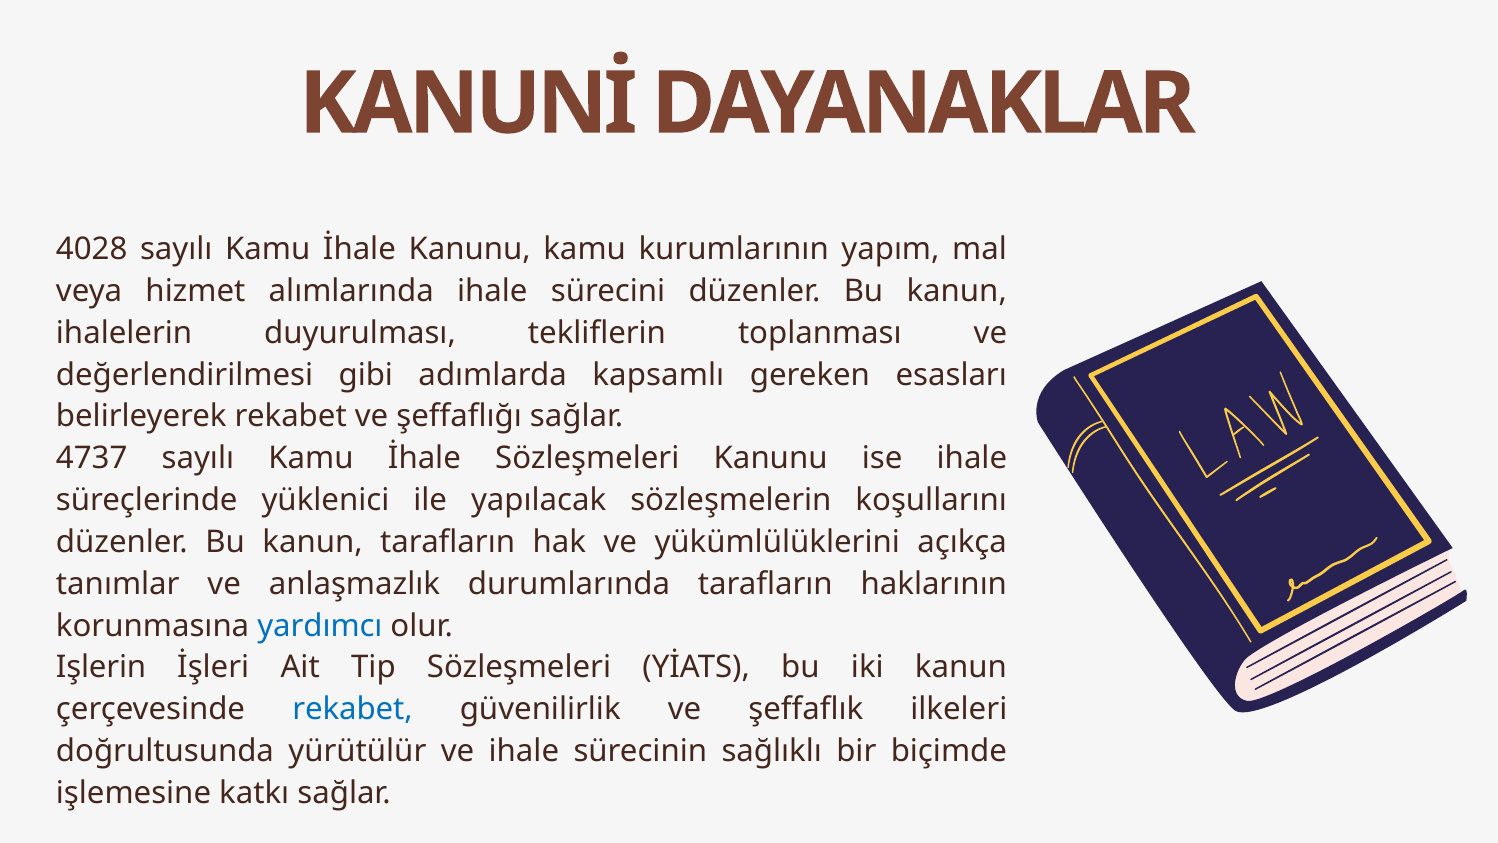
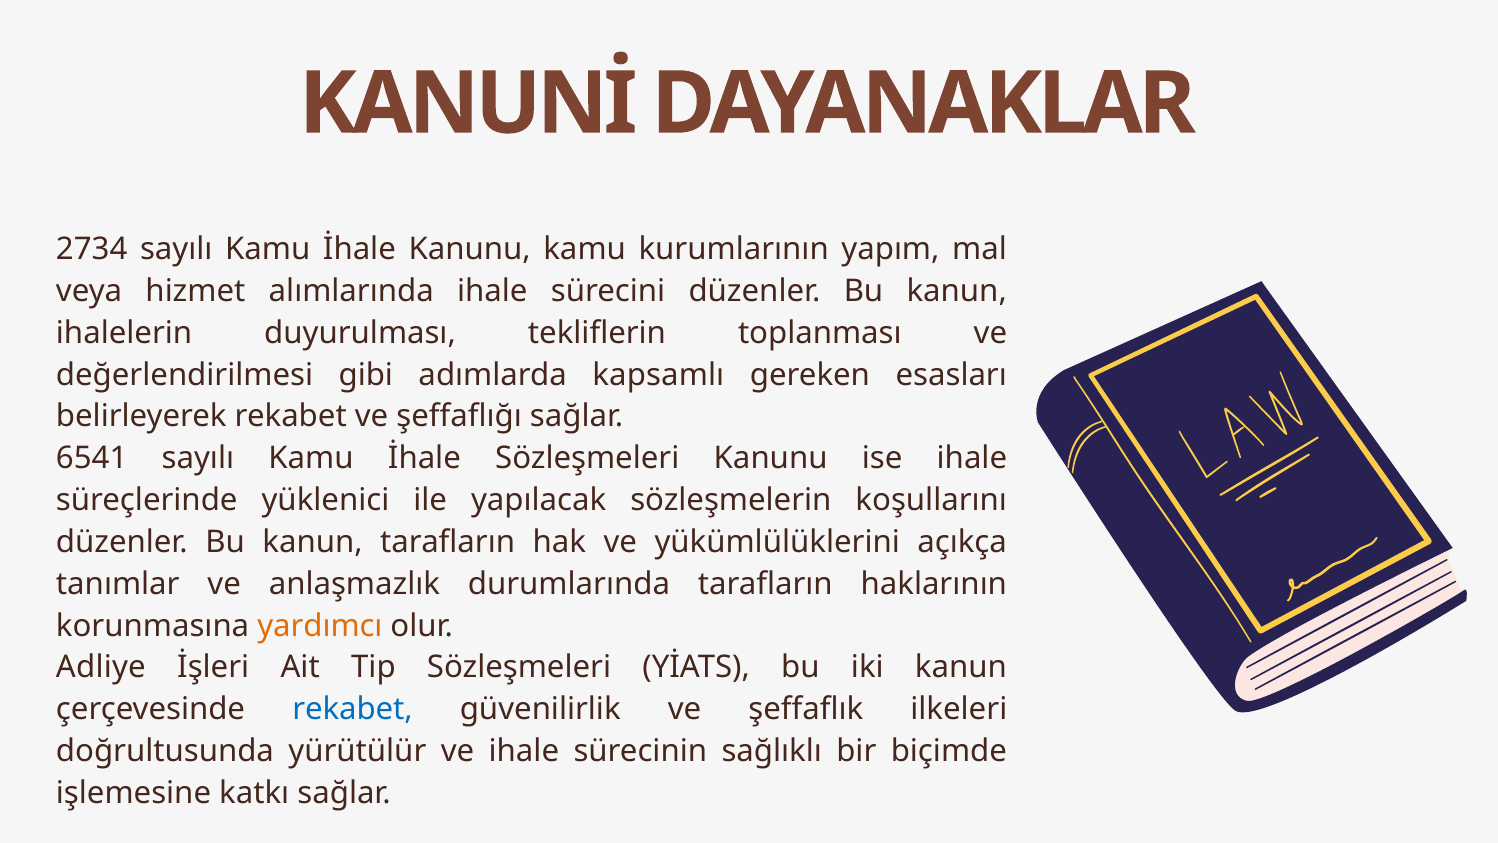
4028: 4028 -> 2734 (92, 249)
4737: 4737 -> 6541 (92, 458)
yardımcı colour: blue -> orange (320, 626)
Işlerin: Işlerin -> Adliye (101, 667)
